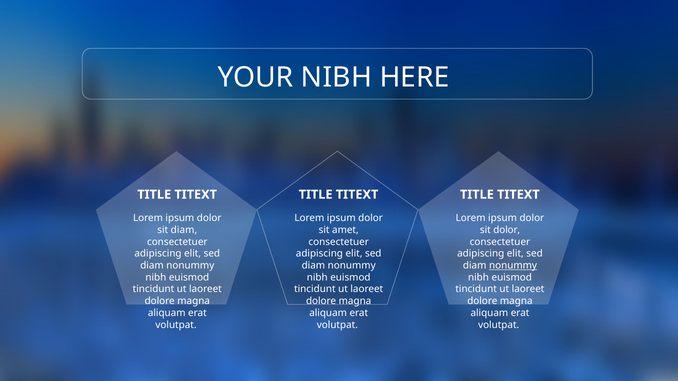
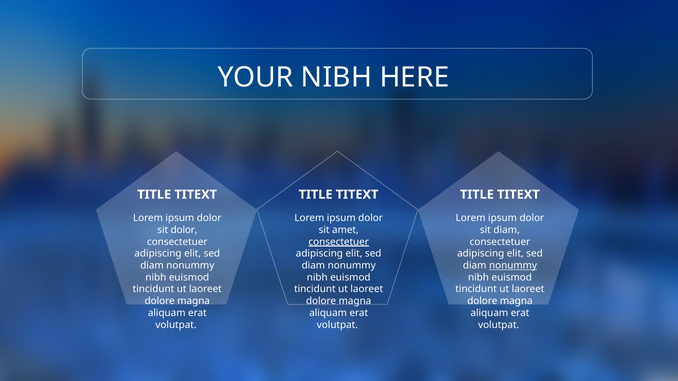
sit diam: diam -> dolor (184, 230)
sit dolor: dolor -> diam (507, 230)
consectetuer underline: none -> present (339, 242)
